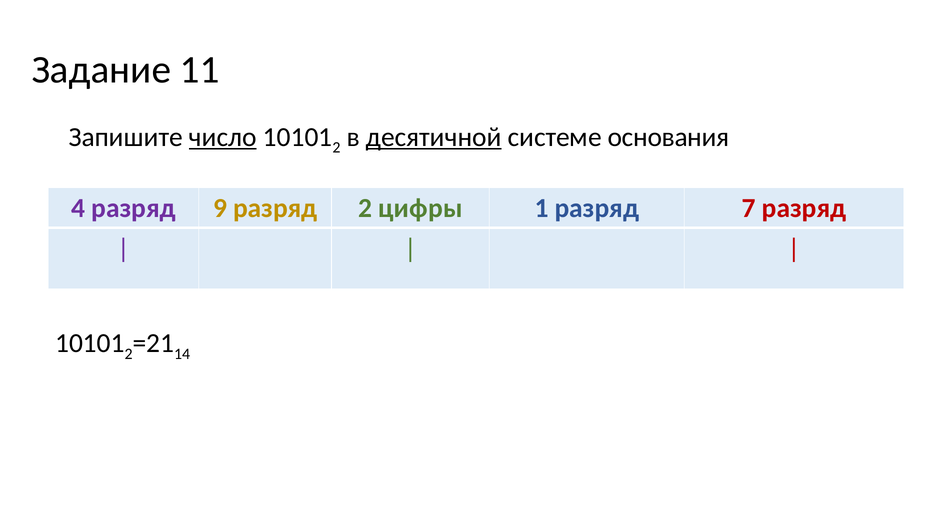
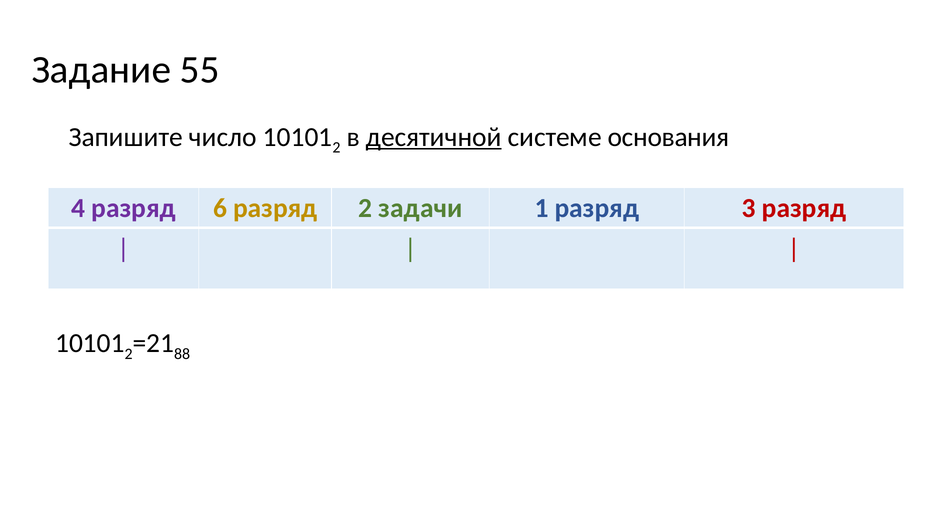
11: 11 -> 55 (200, 70)
число underline: present -> none (223, 137)
9: 9 -> 6 (220, 208)
цифры: цифры -> задачи (420, 208)
7: 7 -> 3 (749, 208)
14: 14 -> 88 (182, 354)
